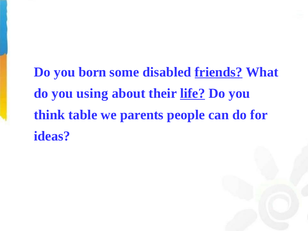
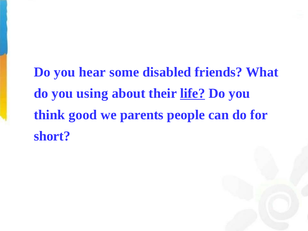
born: born -> hear (92, 72)
friends underline: present -> none (219, 72)
table: table -> good (83, 115)
ideas: ideas -> short (52, 136)
